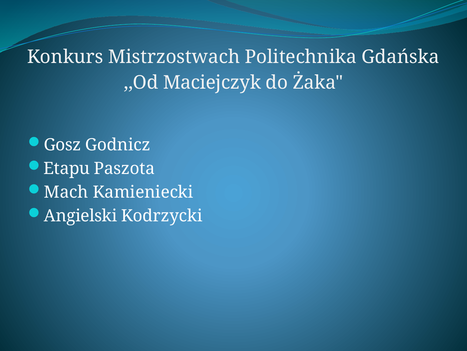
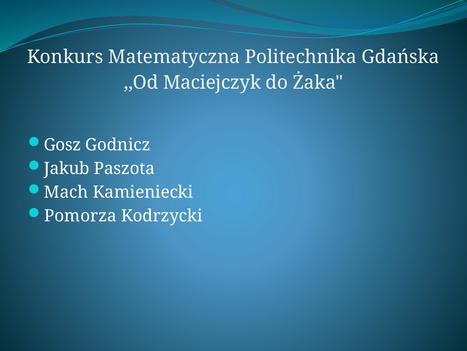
Mistrzostwach: Mistrzostwach -> Matematyczna (174, 57)
Etapu: Etapu -> Jakub (67, 168)
Angielski: Angielski -> Pomorza (80, 215)
